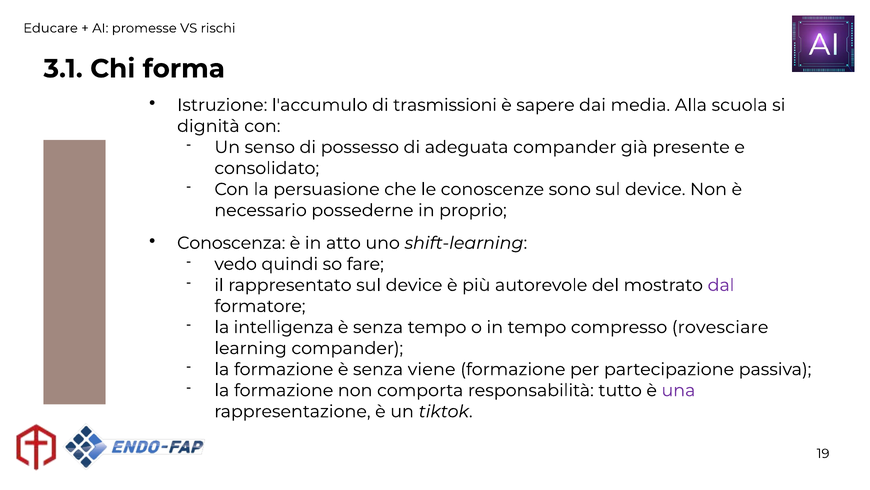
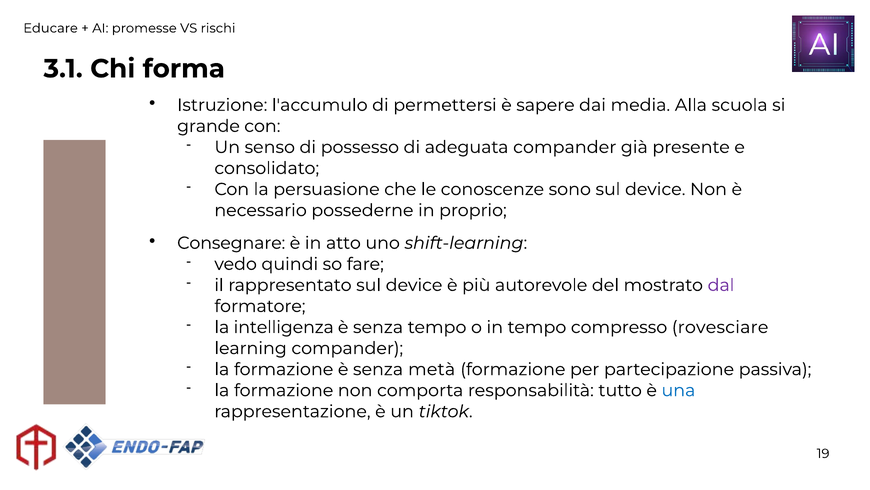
trasmissioni: trasmissioni -> permettersi (445, 105)
dignità: dignità -> grande (208, 126)
Conoscenza: Conoscenza -> Consegnare (231, 243)
viene: viene -> metà (432, 369)
una colour: purple -> blue (678, 390)
